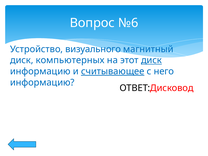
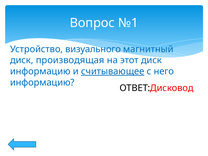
№6: №6 -> №1 (128, 23)
компьютерных: компьютерных -> производящая (70, 60)
диск underline: present -> none (151, 60)
